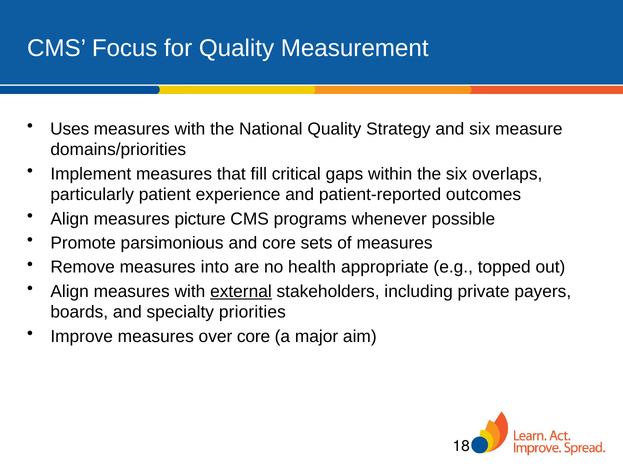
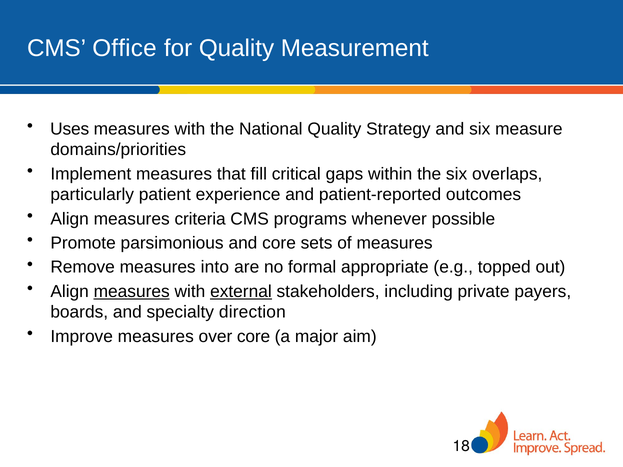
Focus: Focus -> Office (124, 48)
picture: picture -> criteria (200, 219)
health: health -> formal (312, 267)
measures underline: none -> present (132, 292)
priorities: priorities -> direction (252, 312)
